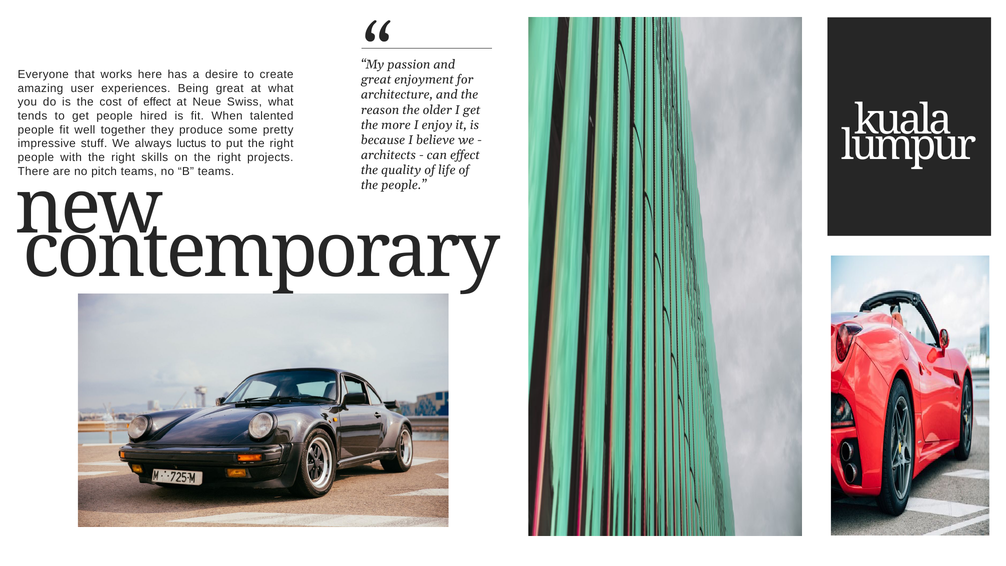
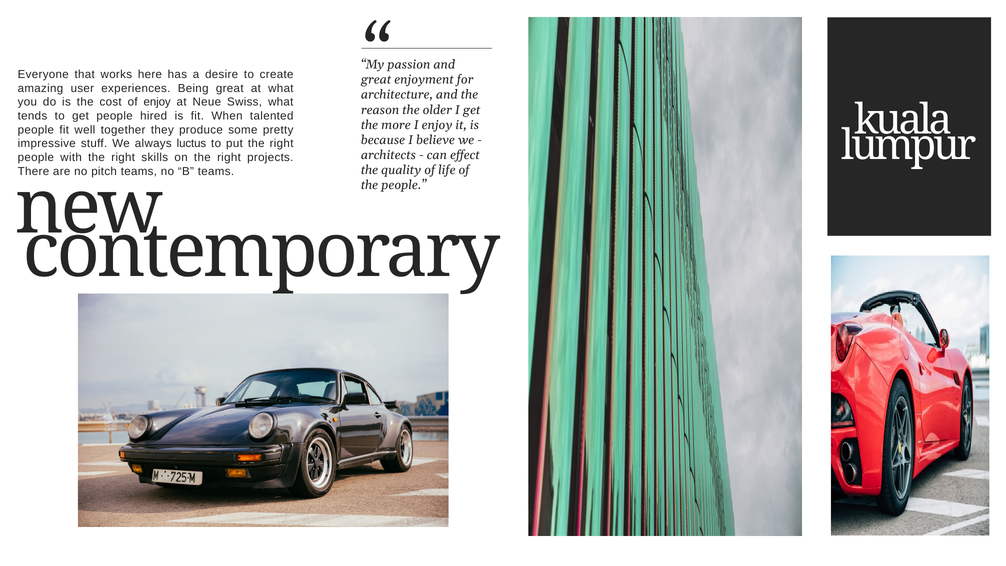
of effect: effect -> enjoy (157, 102)
